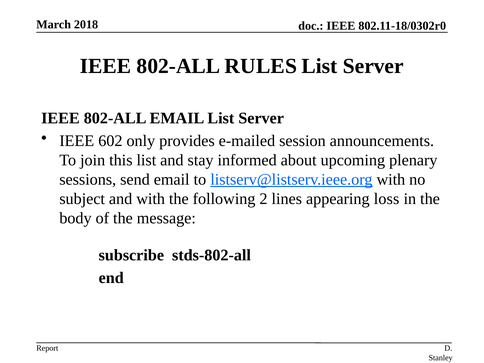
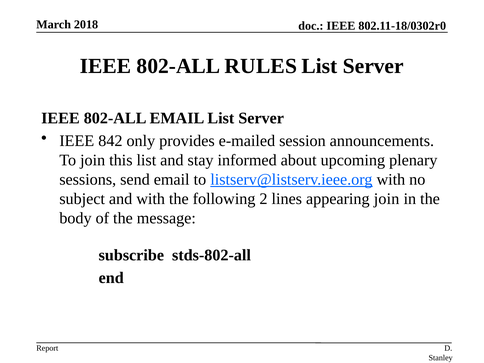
602: 602 -> 842 (110, 141)
appearing loss: loss -> join (387, 199)
